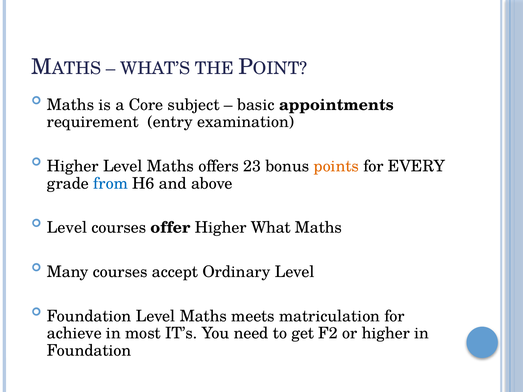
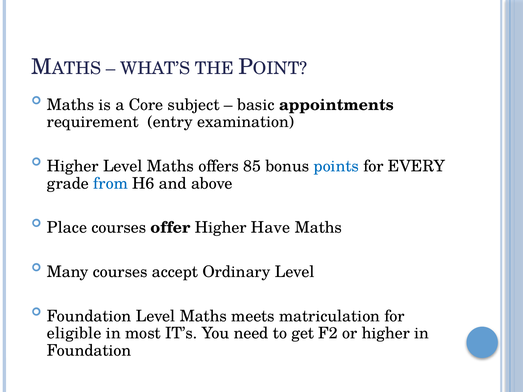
23: 23 -> 85 (252, 166)
points colour: orange -> blue (336, 166)
Level: Level -> Place (67, 228)
What: What -> Have (271, 228)
achieve: achieve -> eligible (74, 334)
